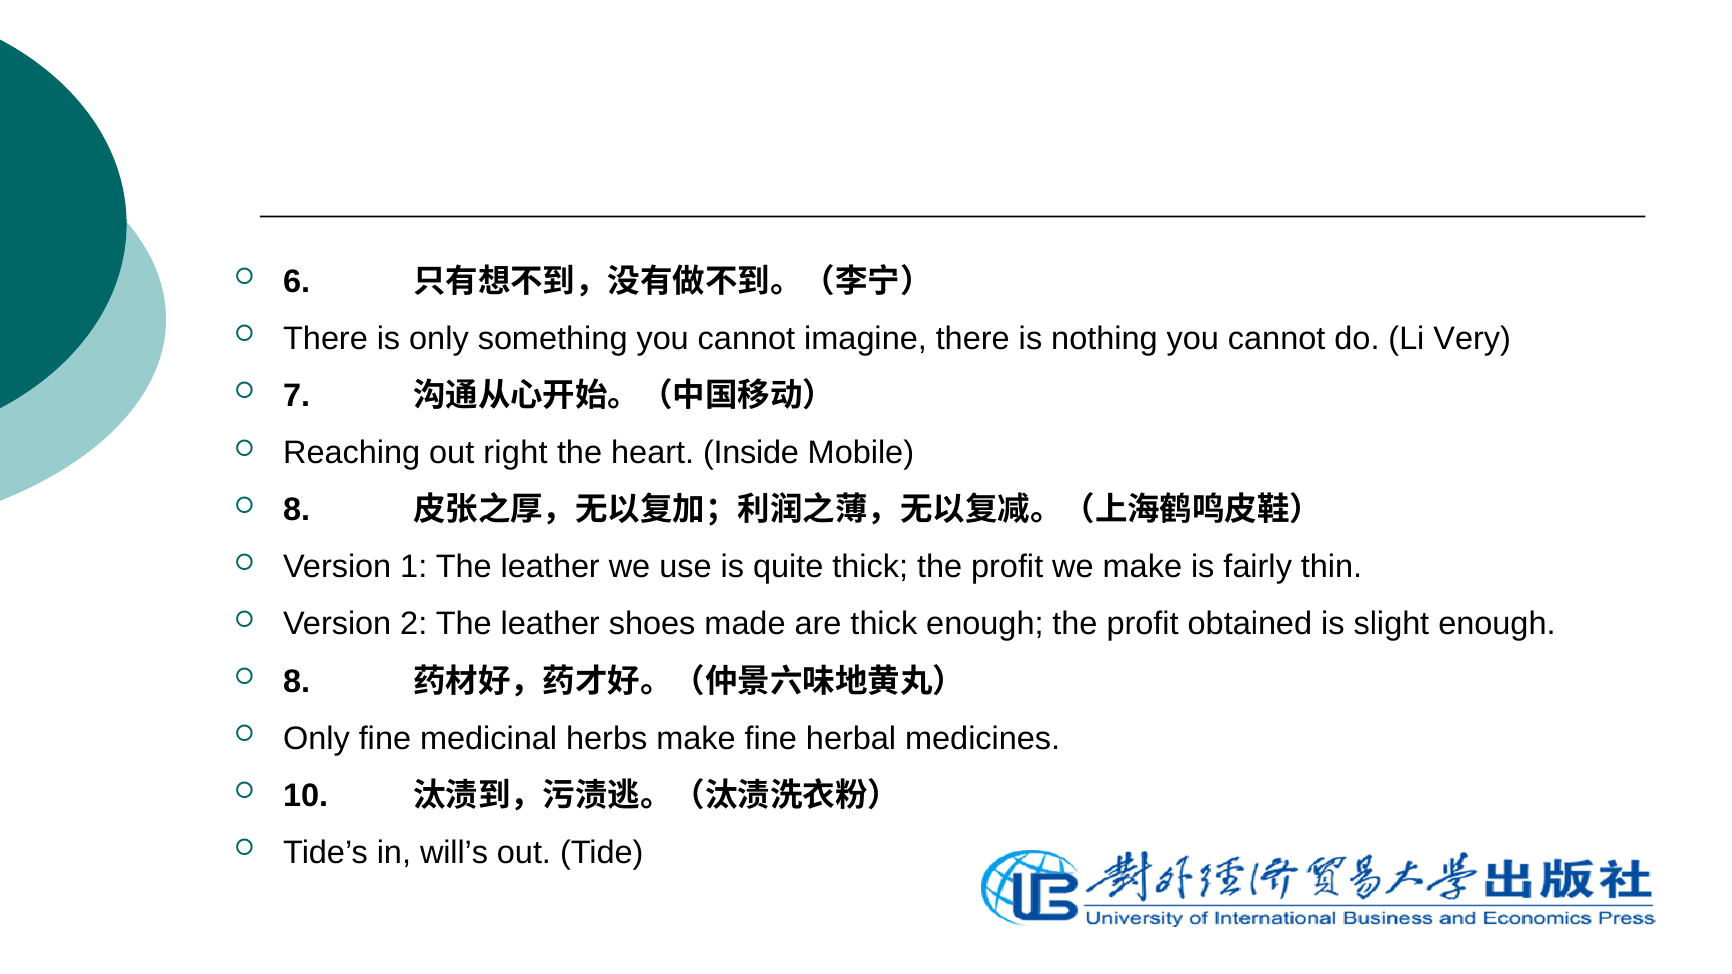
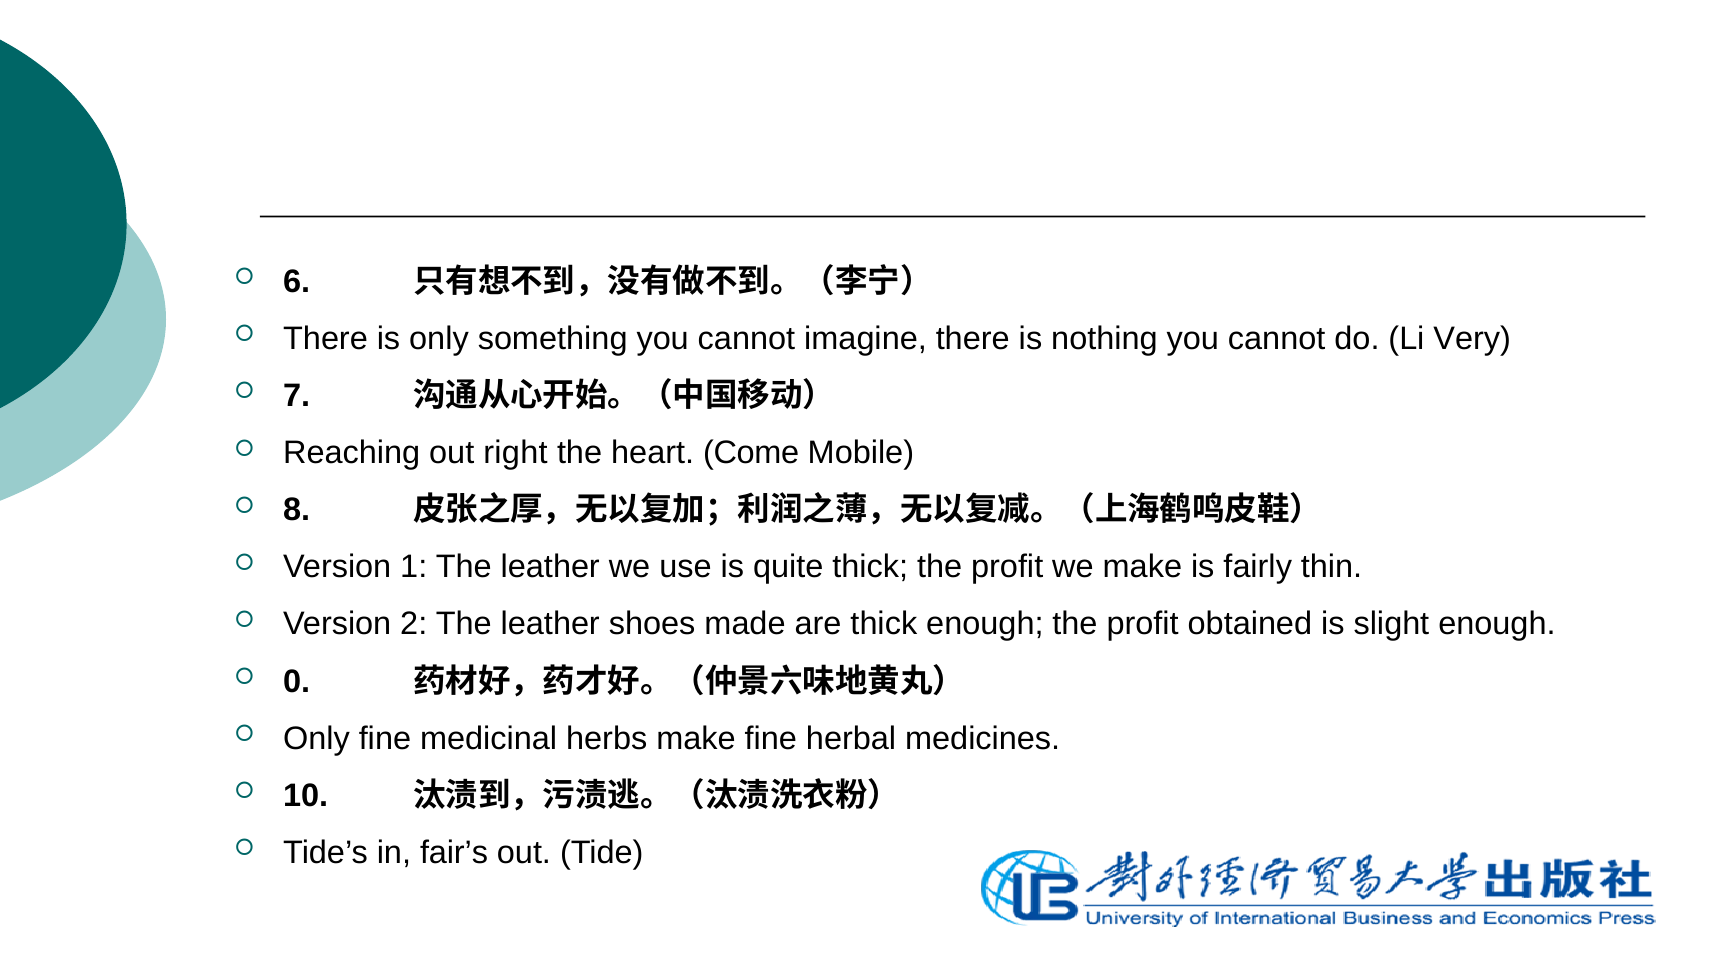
Inside: Inside -> Come (751, 453)
8: 8 -> 0 (297, 682)
will’s: will’s -> fair’s (454, 853)
